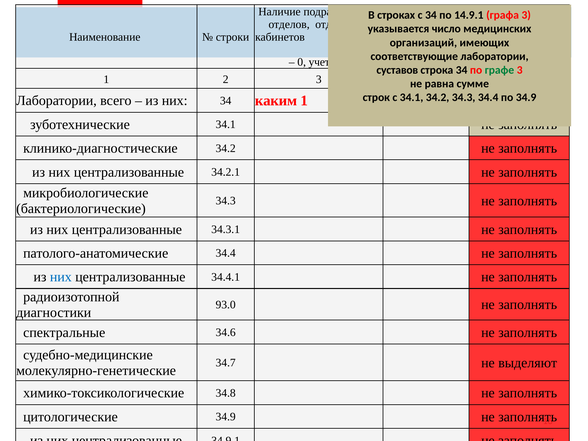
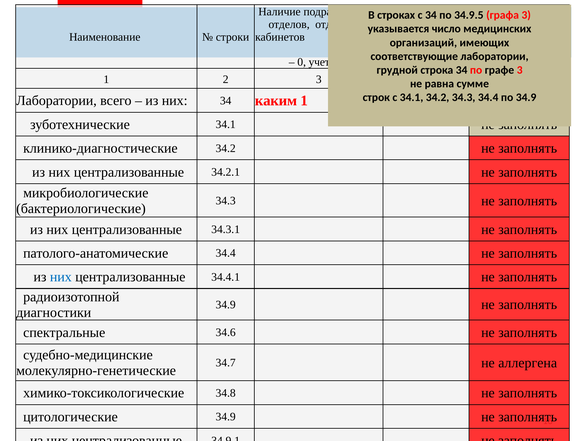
14.9.1: 14.9.1 -> 34.9.5 (469, 15)
суставов: суставов -> грудной (397, 70)
графе colour: green -> black (499, 70)
93.0: 93.0 -> 34.9 (226, 305)
выделяют: выделяют -> аллергена (528, 363)
